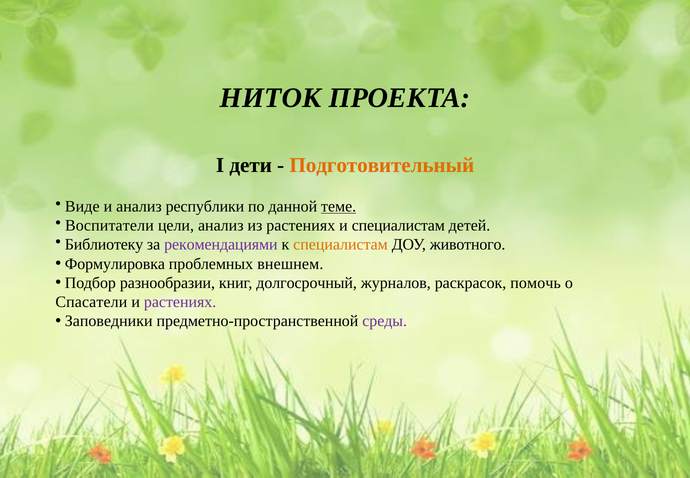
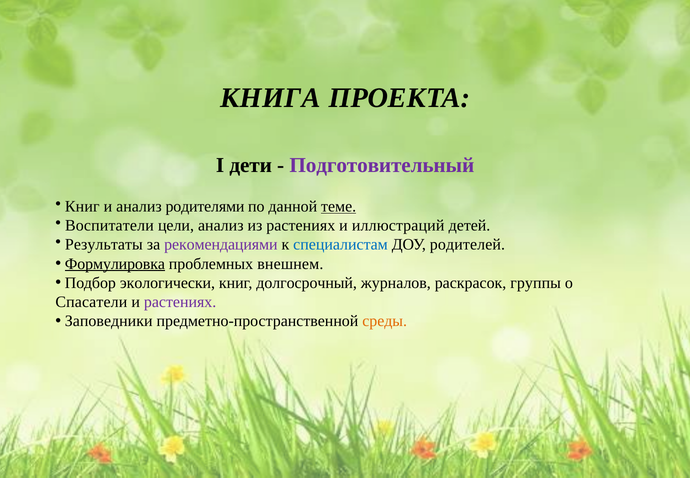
НИТОК: НИТОК -> КНИГА (271, 98)
Подготовительный colour: orange -> purple (382, 165)
Виде: Виде -> Книг (82, 206)
республики: республики -> родителями (205, 206)
и специалистам: специалистам -> иллюстраций (398, 225)
Библиотеку: Библиотеку -> Результаты (104, 244)
специалистам colour: orange -> blue (340, 244)
животного: животного -> родителей (467, 244)
Формулировка underline: none -> present (115, 264)
разнообразии: разнообразии -> экологически (167, 283)
помочь: помочь -> группы (536, 283)
среды colour: purple -> orange (385, 321)
